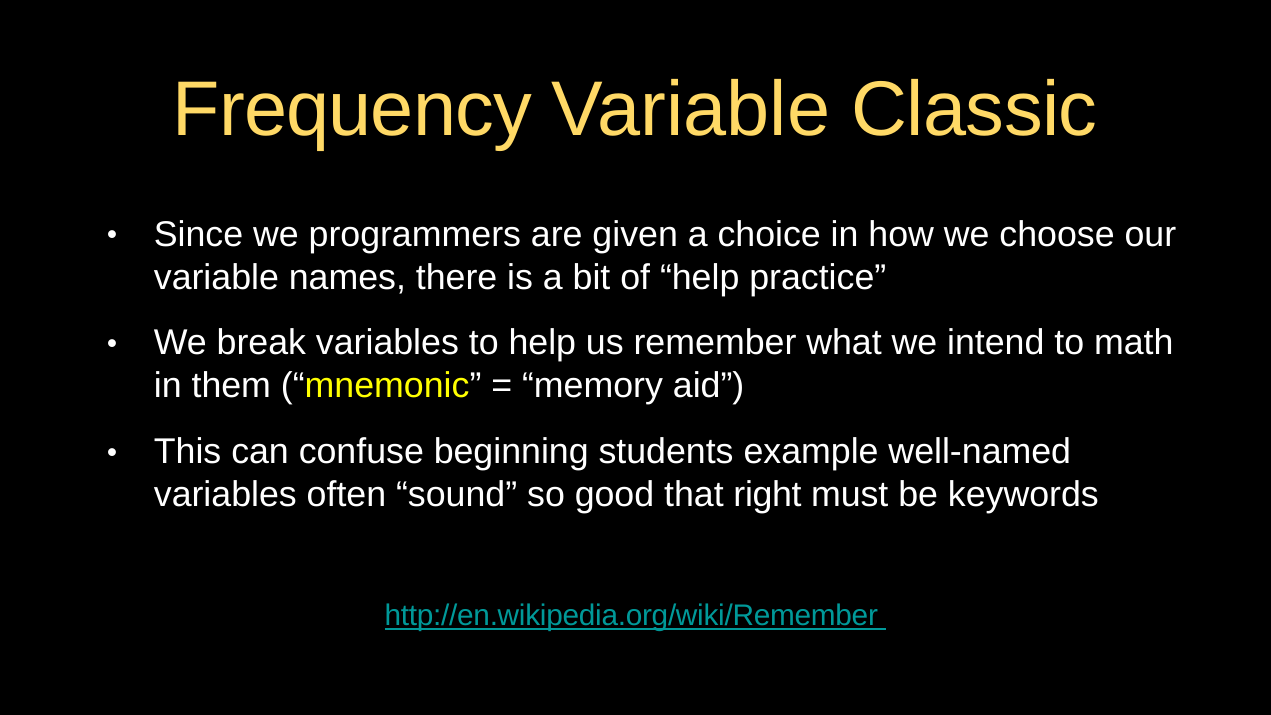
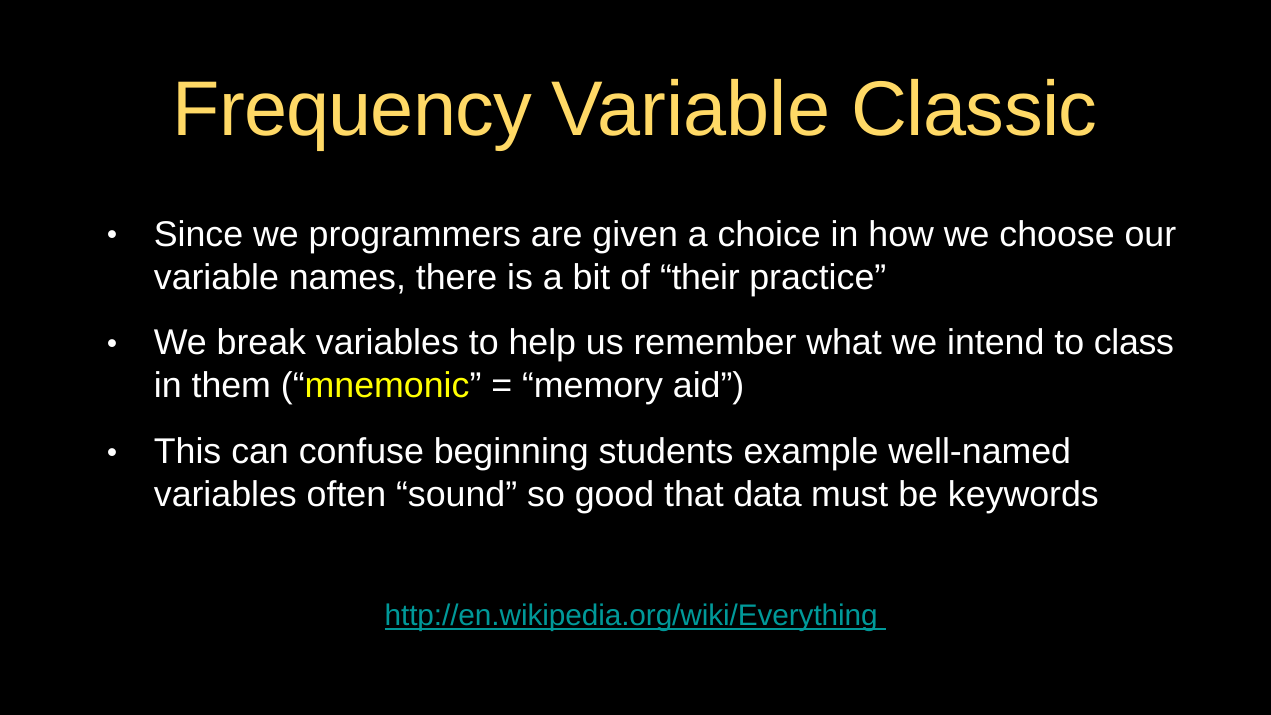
of help: help -> their (700, 277)
math: math -> class (1134, 343)
right: right -> data (767, 495)
http://en.wikipedia.org/wiki/Remember: http://en.wikipedia.org/wiki/Remember -> http://en.wikipedia.org/wiki/Everything (631, 616)
